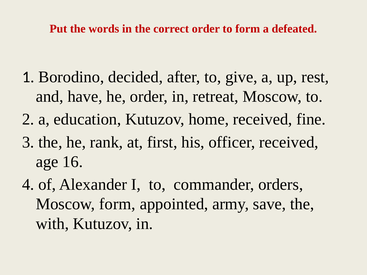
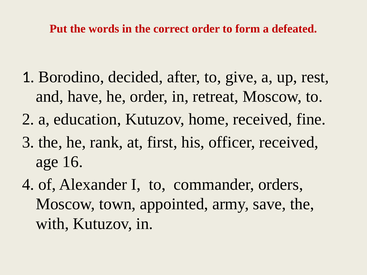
Moscow form: form -> town (117, 204)
